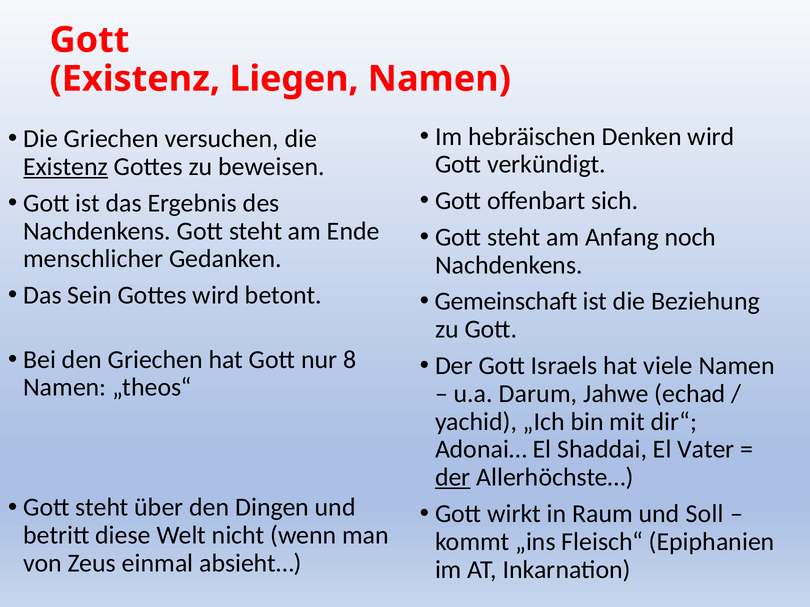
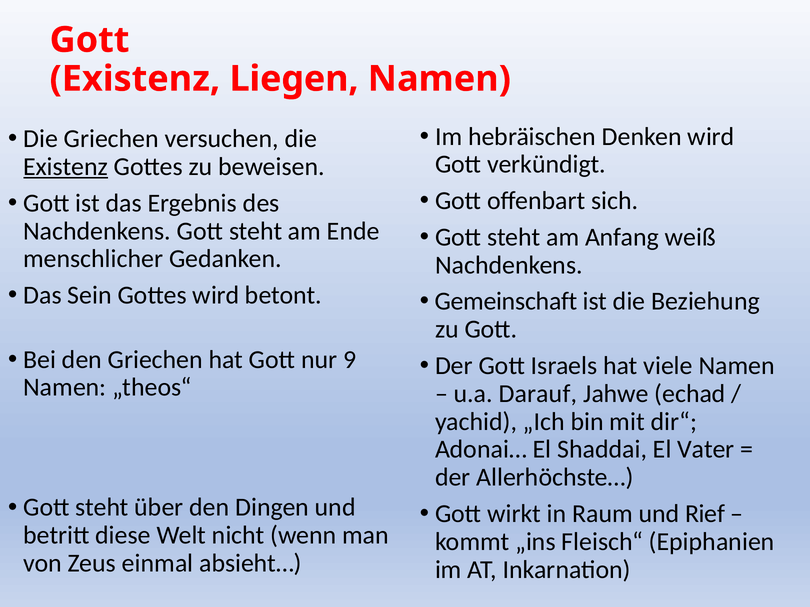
noch: noch -> weiß (690, 237)
8: 8 -> 9 (350, 360)
Darum: Darum -> Darauf (538, 394)
der underline: present -> none (453, 478)
Soll: Soll -> Rief (705, 514)
